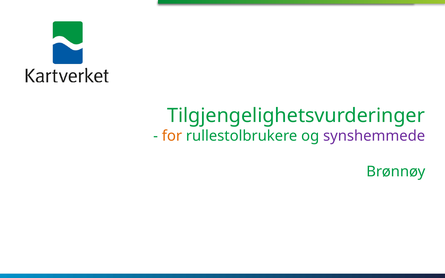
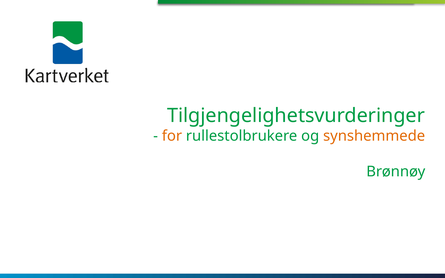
synshemmede colour: purple -> orange (374, 136)
